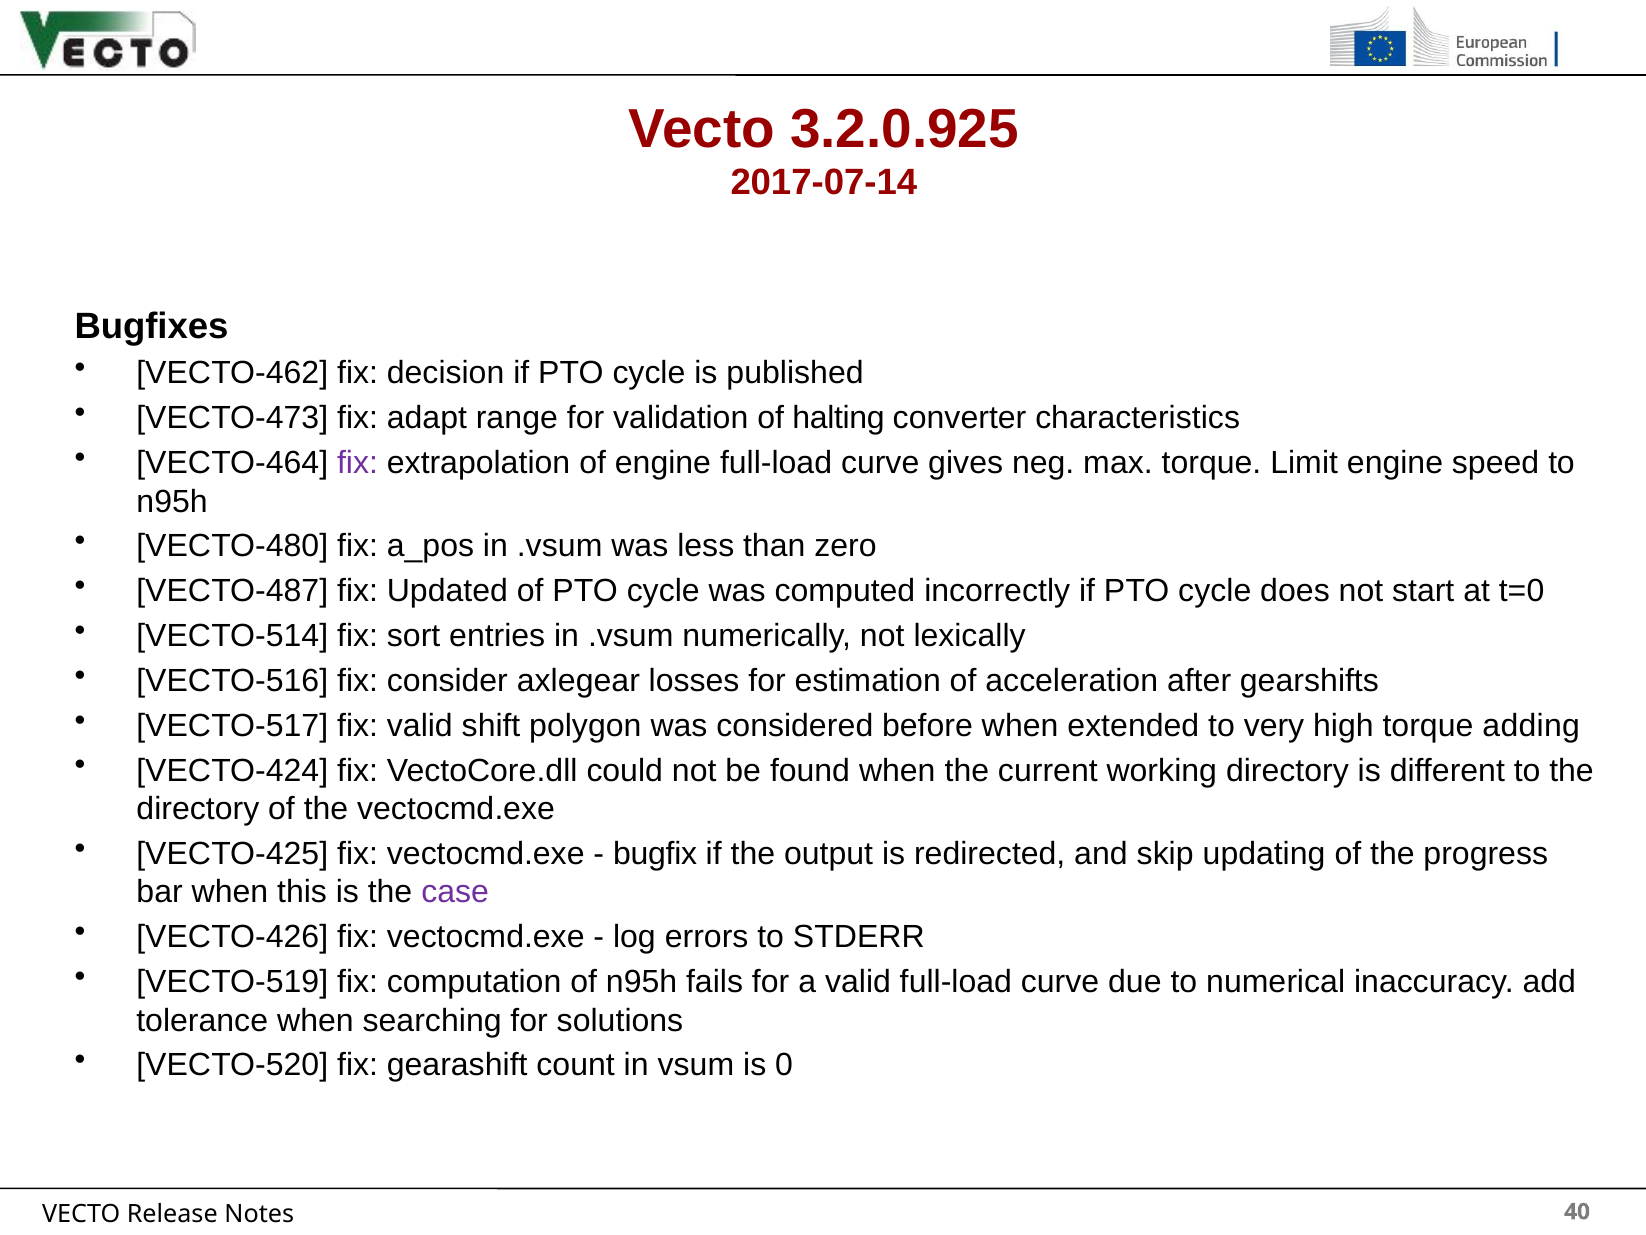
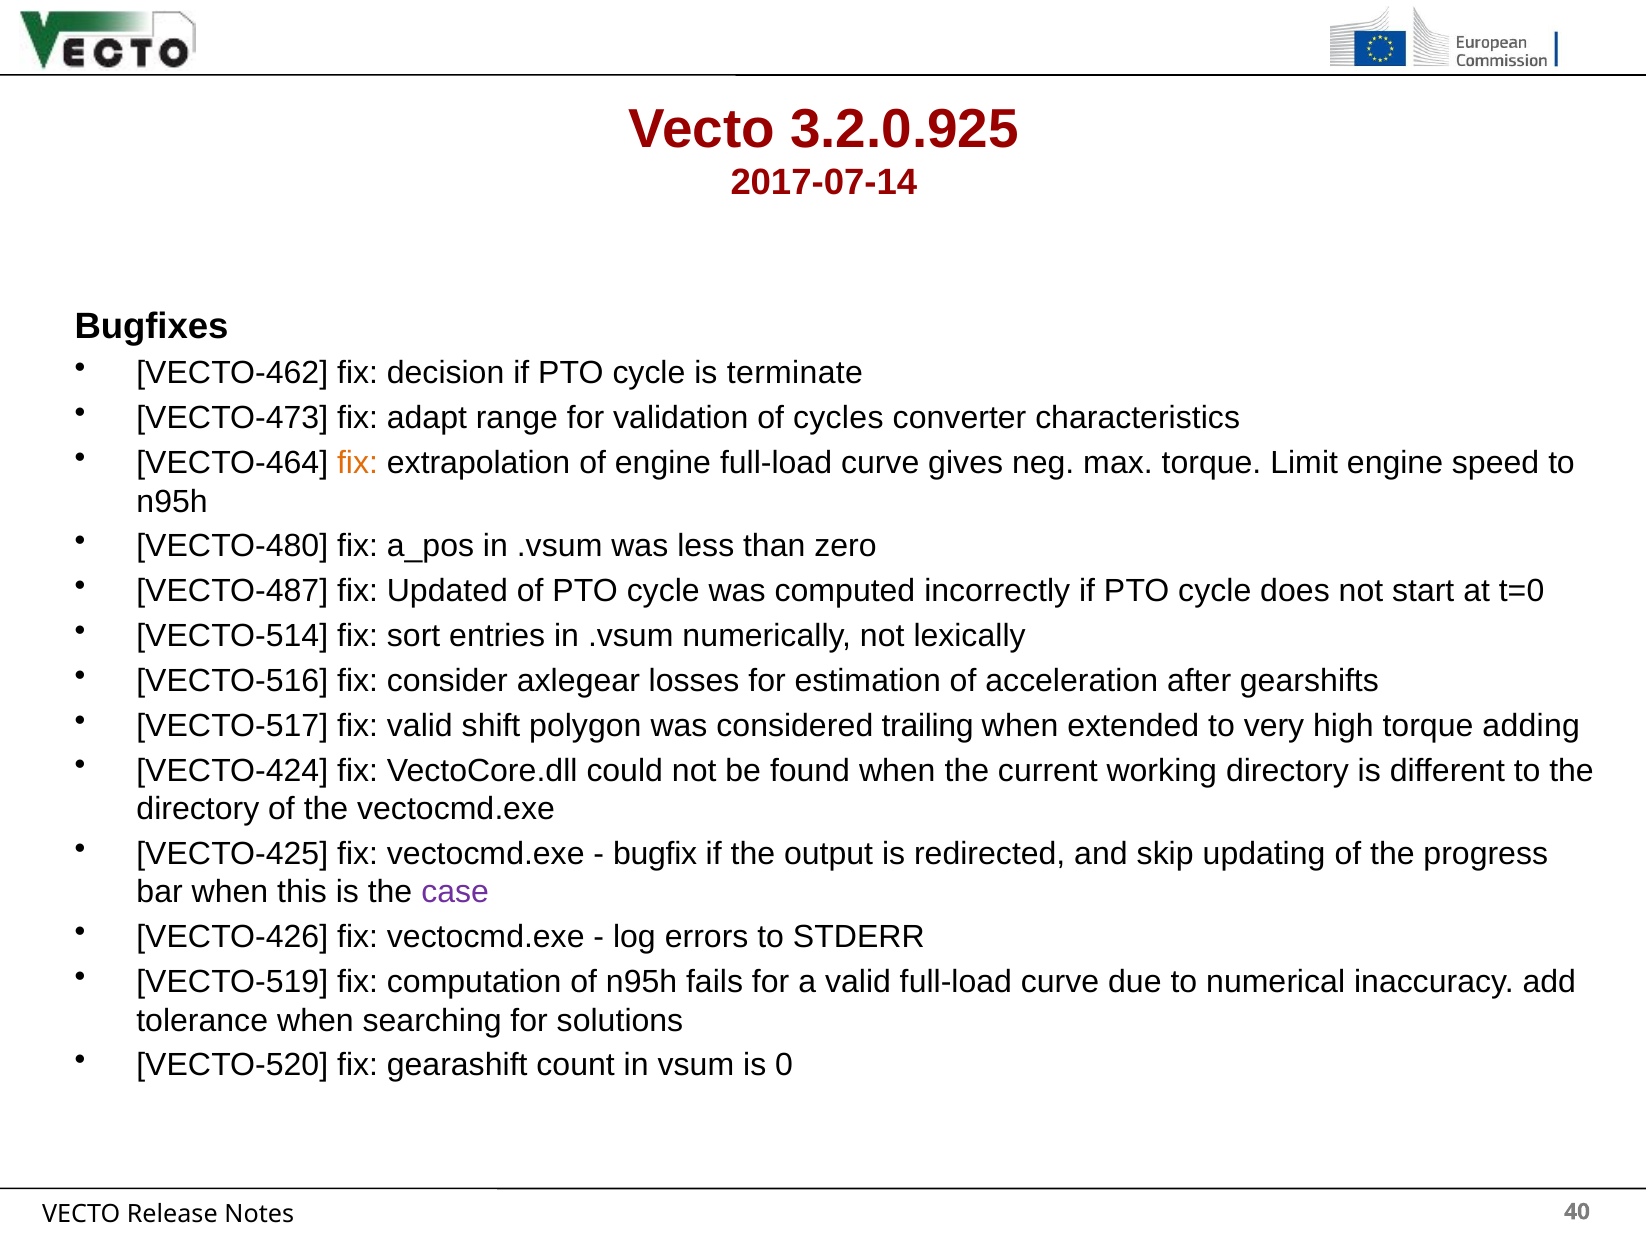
published: published -> terminate (795, 373)
halting: halting -> cycles (838, 418)
fix colour: purple -> orange (357, 463)
before: before -> trailing (928, 725)
